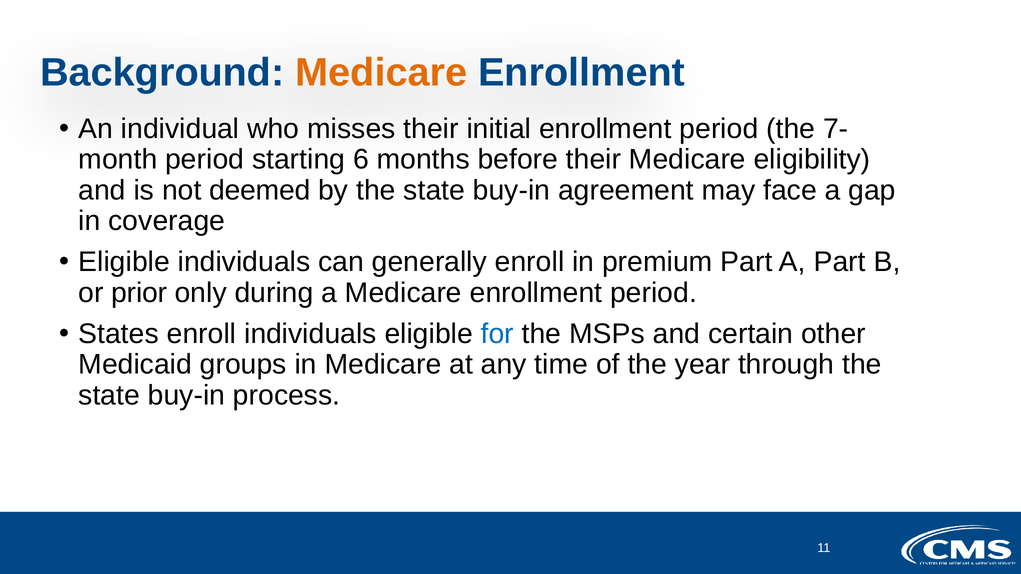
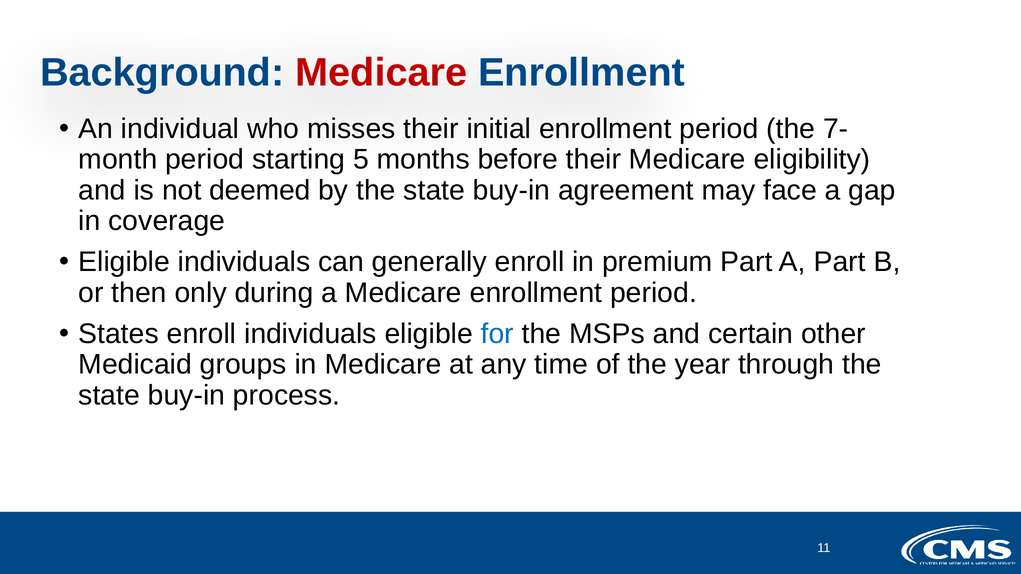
Medicare colour: orange -> red (381, 73)
6: 6 -> 5 (361, 160)
prior: prior -> then (139, 293)
